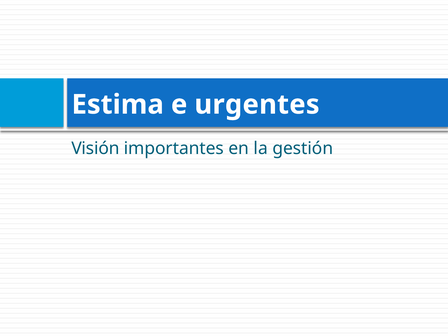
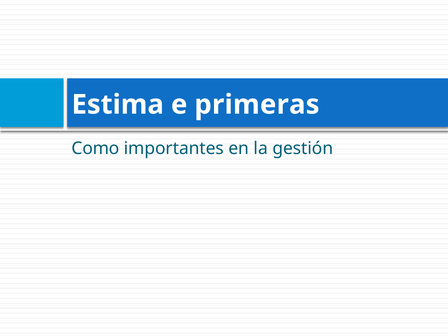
urgentes: urgentes -> primeras (257, 105)
Visión: Visión -> Como (95, 148)
